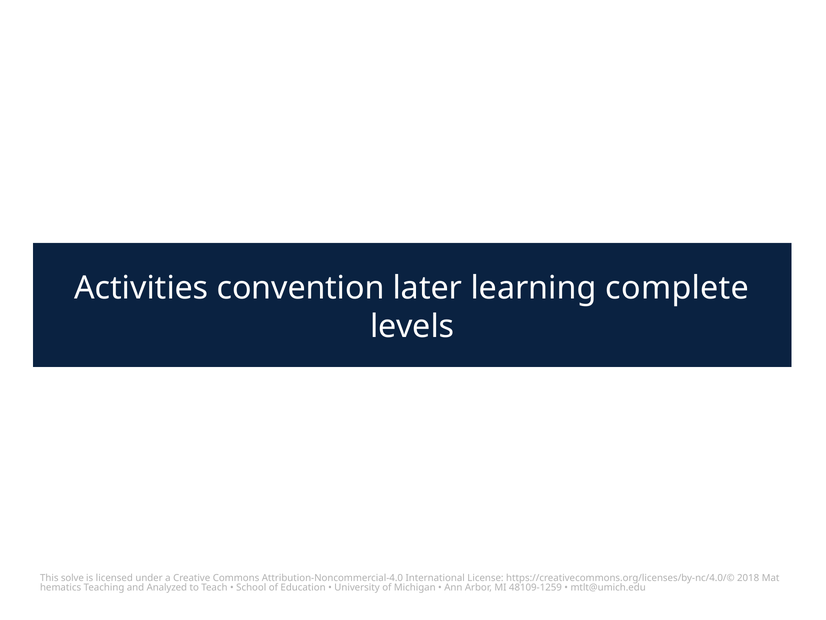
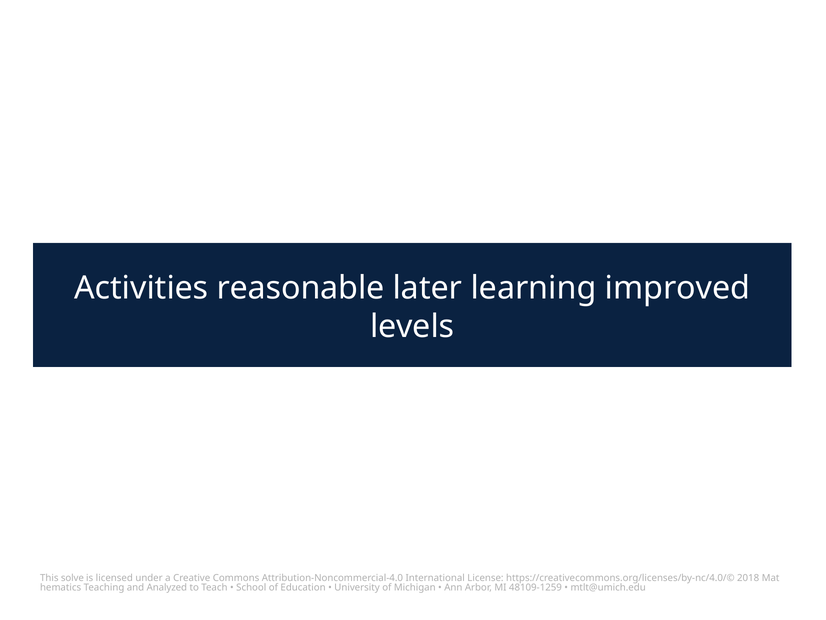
convention: convention -> reasonable (301, 288)
complete: complete -> improved (677, 288)
